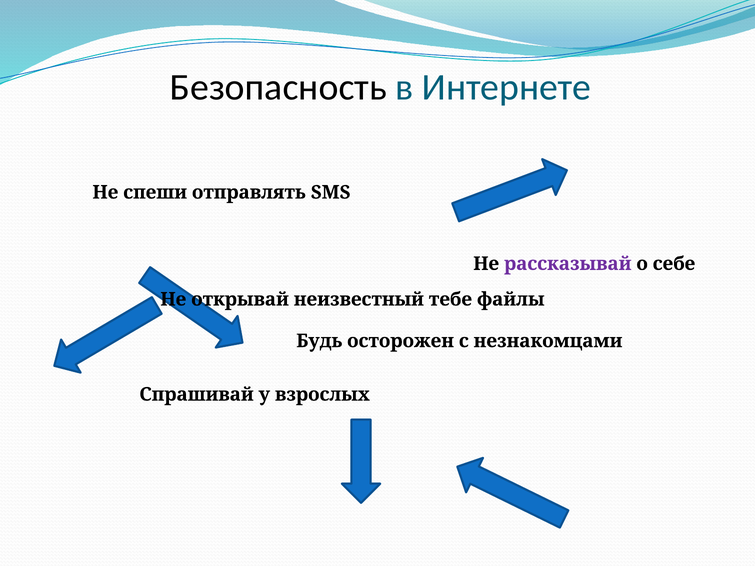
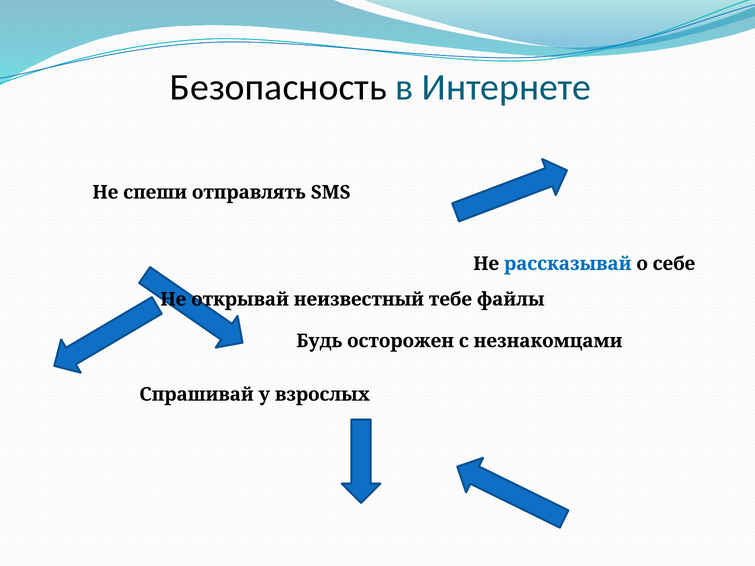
рассказывай colour: purple -> blue (568, 264)
